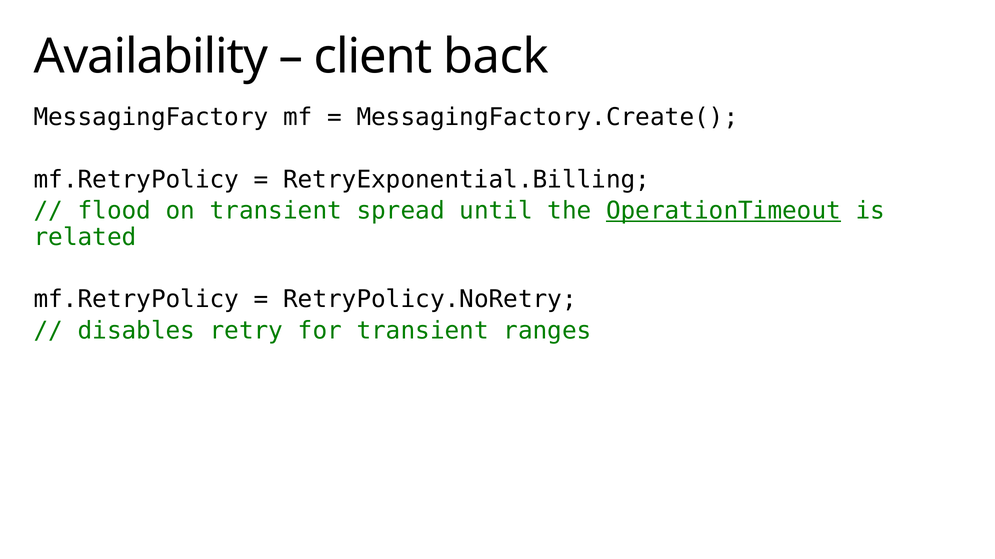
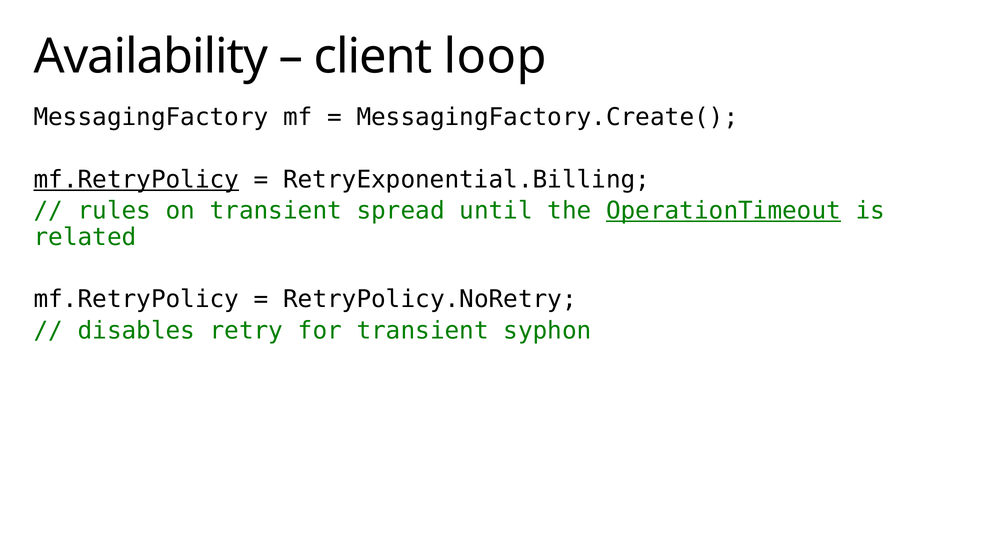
back: back -> loop (495, 57)
mf.RetryPolicy underline: none -> present (136, 180)
flood: flood -> rules (114, 211)
ranges: ranges -> syphon (547, 331)
